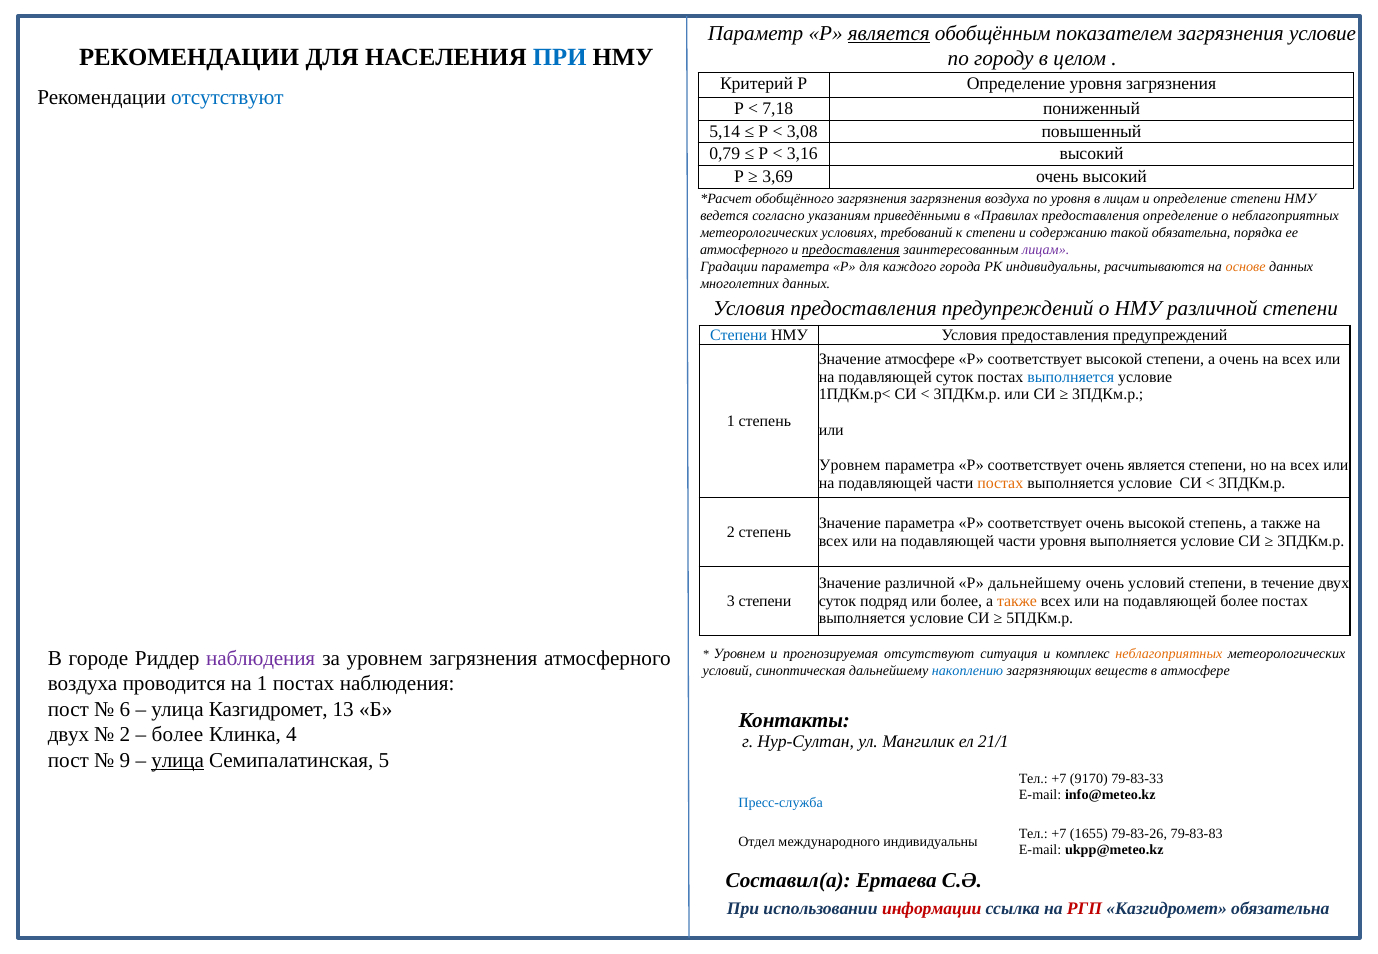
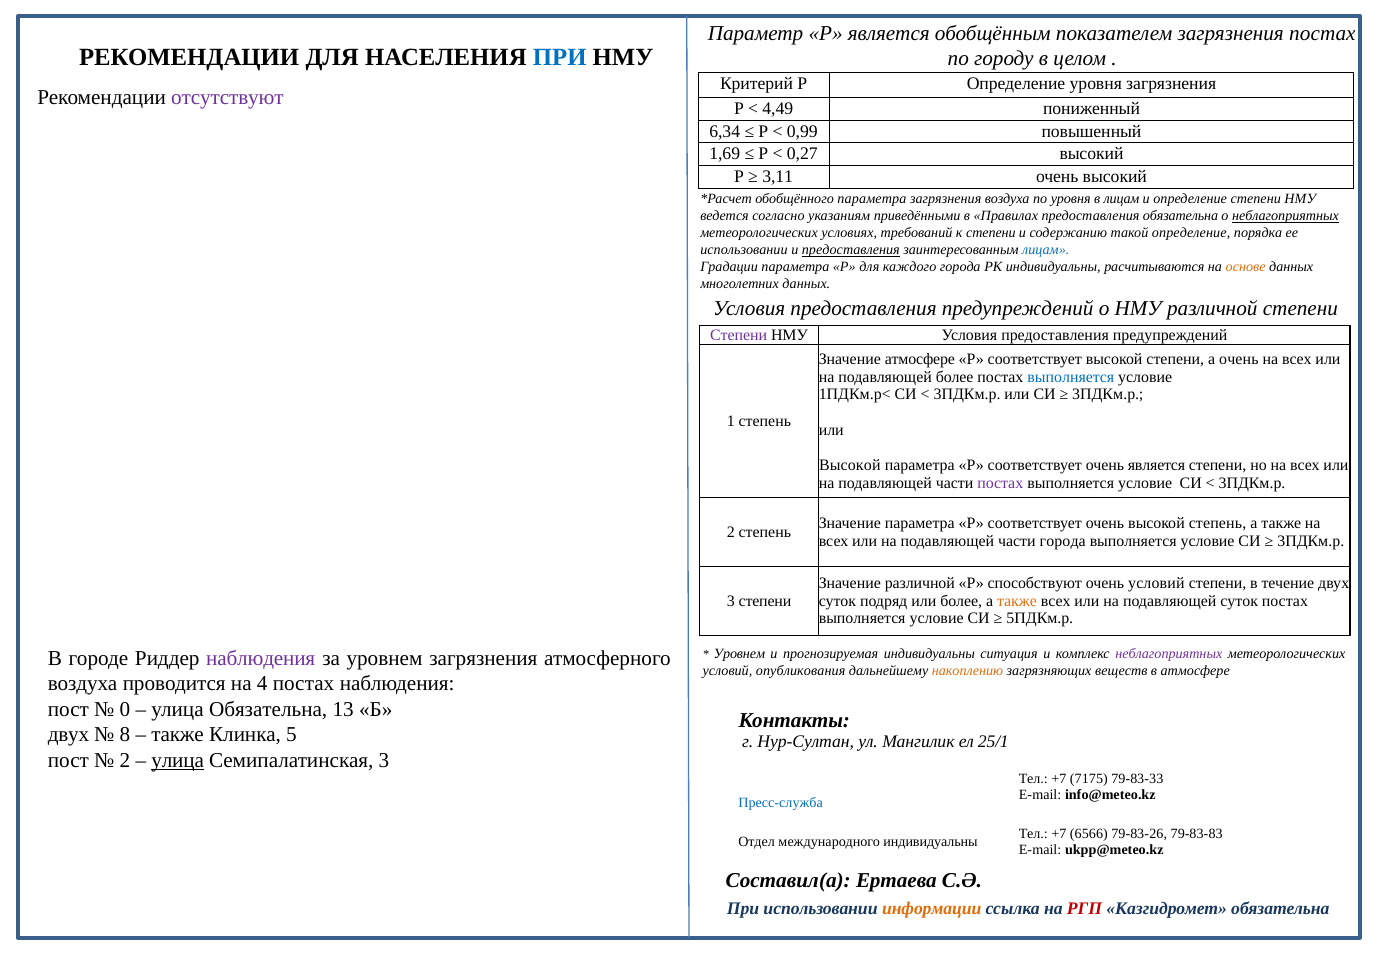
является underline: present -> none (889, 33)
загрязнения условие: условие -> постах (1322, 33)
отсутствуют colour: blue -> purple (227, 97)
7,18: 7,18 -> 4,49 (778, 108)
5,14: 5,14 -> 6,34 (725, 131)
3,08: 3,08 -> 0,99 (802, 131)
0,79: 0,79 -> 1,69 (725, 154)
3,16: 3,16 -> 0,27 (802, 154)
3,69: 3,69 -> 3,11 (778, 177)
обобщённого загрязнения: загрязнения -> параметра (872, 199)
предоставления определение: определение -> обязательна (1181, 216)
неблагоприятных underline: none -> present (1286, 216)
такой обязательна: обязательна -> определение (1191, 233)
атмосферного: атмосферного -> использовании (744, 250)
лицам colour: purple -> blue (1046, 250)
Степени colour: blue -> purple (739, 335)
подавляющей суток: суток -> более (955, 377)
Уровнем: Уровнем -> Высокой (850, 465)
постах colour: orange -> purple (1000, 483)
части уровня: уровня -> города (1063, 541)
Р дальнейшему: дальнейшему -> способствуют (1035, 583)
подавляющей более: более -> суток (1239, 601)
прогнозируемая отсутствуют: отсутствуют -> индивидуальны (929, 654)
неблагоприятных colour: orange -> purple (1169, 654)
синоптическая: синоптическая -> опубликования (801, 671)
накоплению colour: blue -> orange (967, 671)
на 1: 1 -> 4 (262, 684)
6: 6 -> 0 (125, 709)
улица Казгидромет: Казгидромет -> Обязательна (268, 709)
2: 2 -> 8 (125, 735)
более: более -> также (178, 735)
4: 4 -> 5 (292, 735)
21/1: 21/1 -> 25/1 (993, 742)
9: 9 -> 2 (125, 760)
Семипалатинская 5: 5 -> 3 (384, 760)
9170: 9170 -> 7175 (1089, 779)
1655: 1655 -> 6566 (1089, 834)
информации colour: red -> orange (932, 908)
